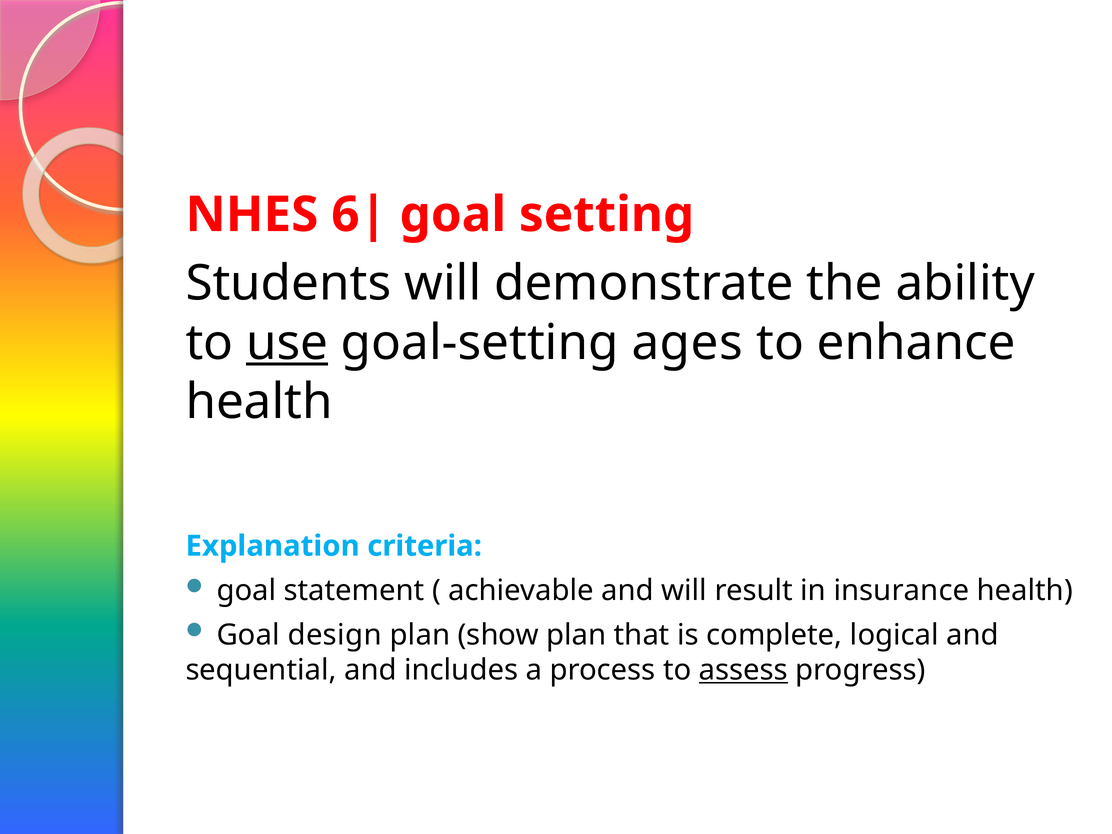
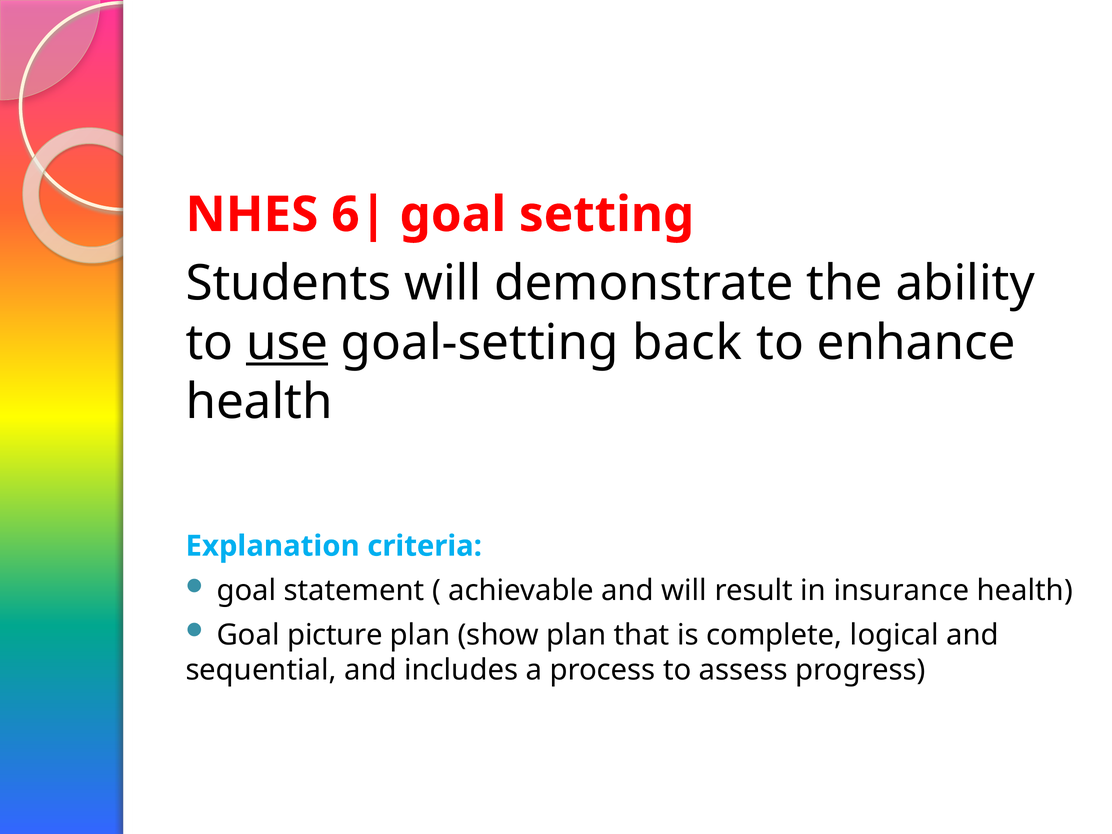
ages: ages -> back (687, 343)
design: design -> picture (335, 635)
assess underline: present -> none (743, 670)
